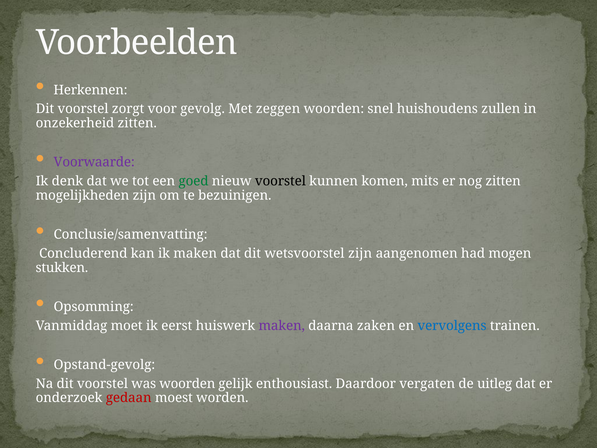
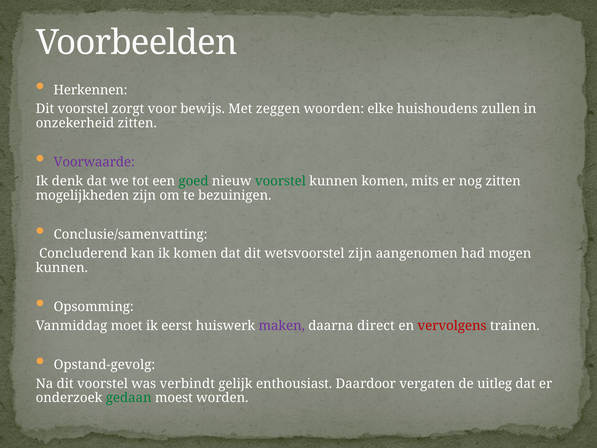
gevolg: gevolg -> bewijs (203, 109)
snel: snel -> elke (380, 109)
voorstel colour: black -> green (280, 181)
ik maken: maken -> komen (195, 253)
stukken: stukken -> kunnen (62, 268)
zaken: zaken -> direct (376, 325)
vervolgens colour: blue -> red (452, 325)
was woorden: woorden -> verbindt (187, 383)
gedaan colour: red -> green (129, 398)
